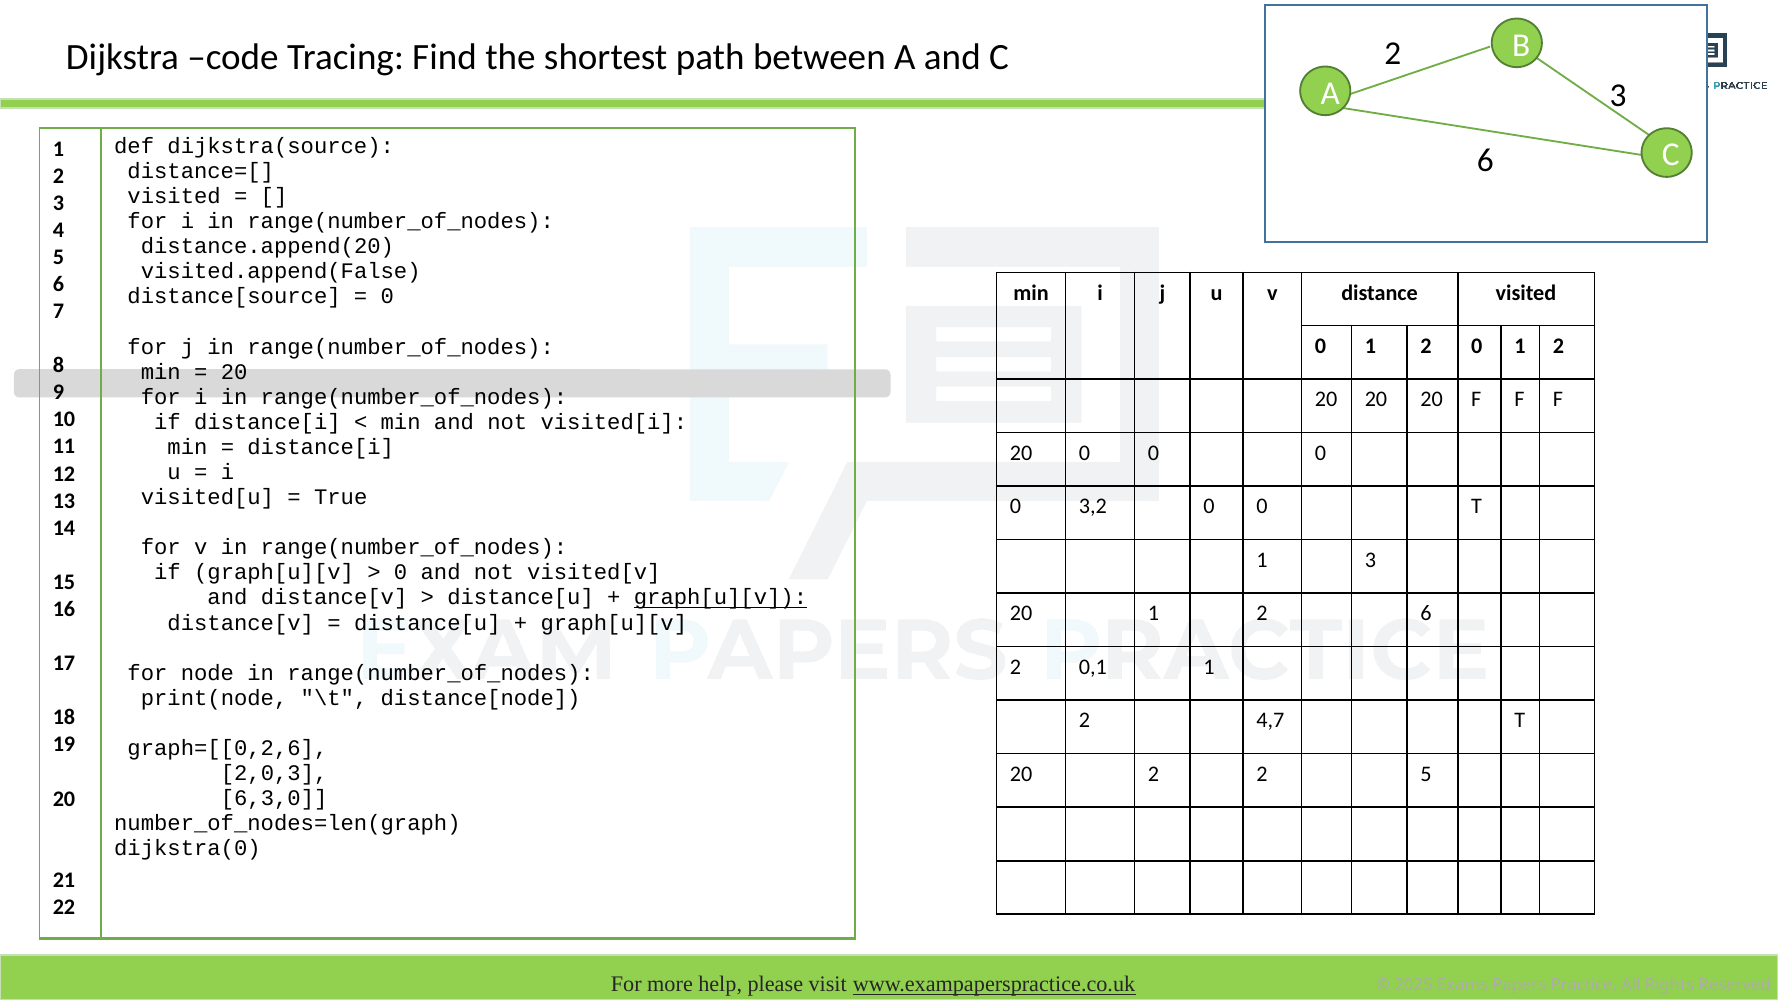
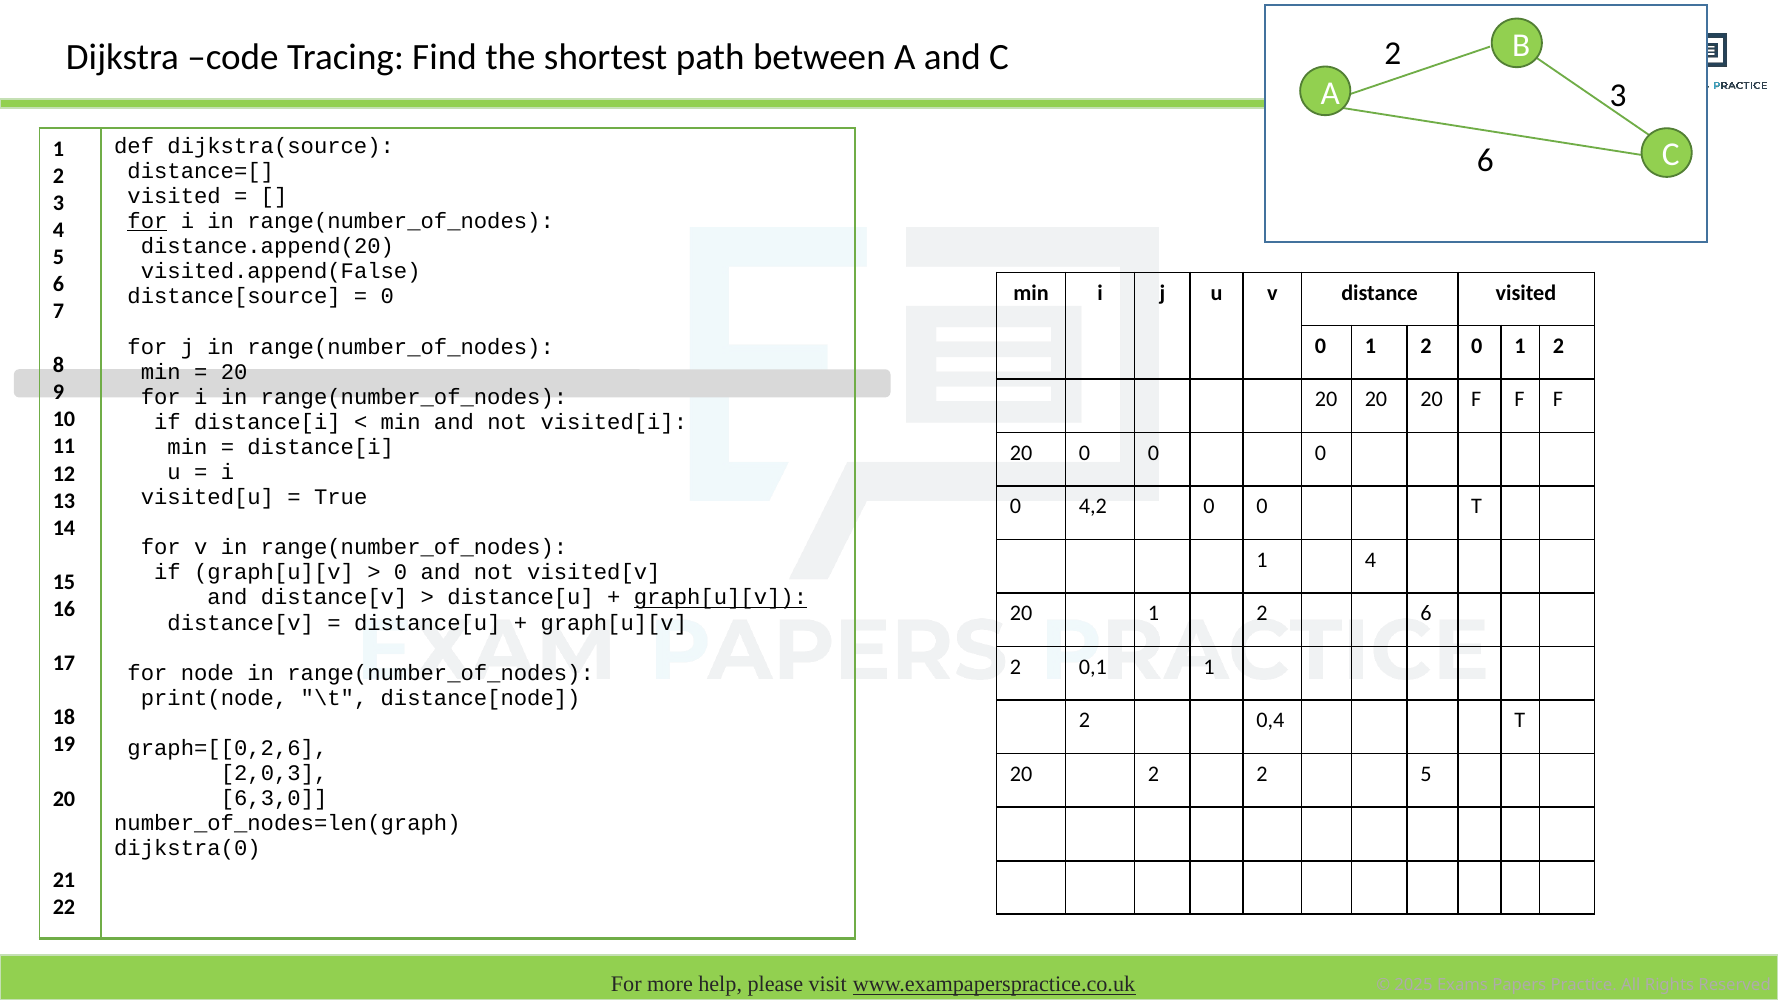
for underline: none -> present (147, 221)
3,2: 3,2 -> 4,2 (1093, 506)
1 3: 3 -> 4 (1370, 560)
4,7: 4,7 -> 0,4 (1270, 721)
